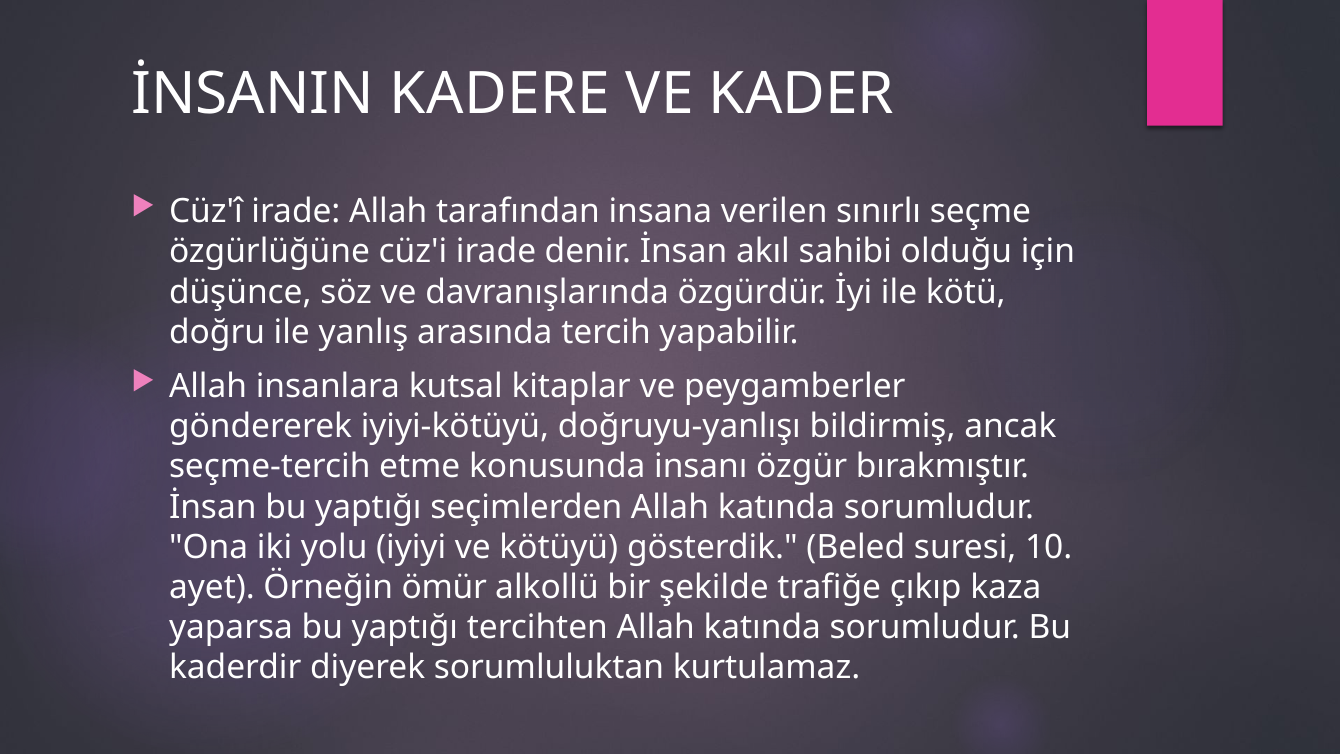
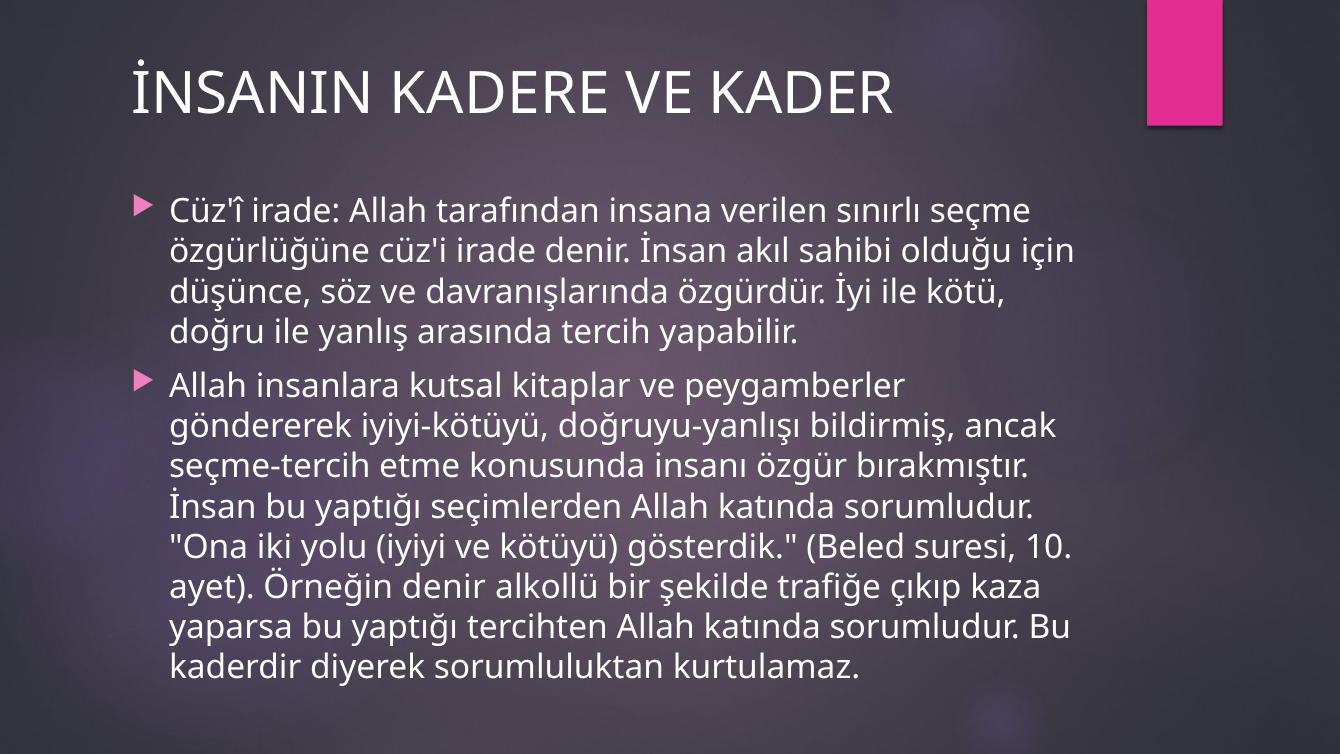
Örneğin ömür: ömür -> denir (444, 587)
